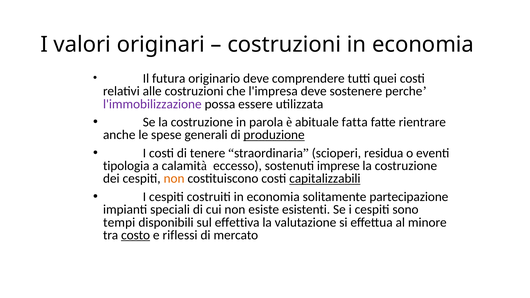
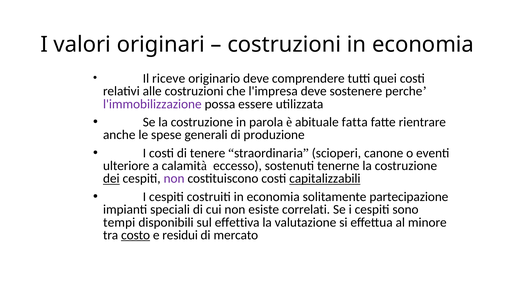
futura: futura -> riceve (169, 79)
produzione underline: present -> none (274, 135)
residua: residua -> canone (384, 153)
tipologia: tipologia -> ulteriore (126, 166)
imprese: imprese -> tenerne (338, 166)
dei underline: none -> present (111, 179)
non colour: orange -> purple (174, 179)
esistenti: esistenti -> correlati (306, 210)
riflessi: riflessi -> residui (180, 235)
